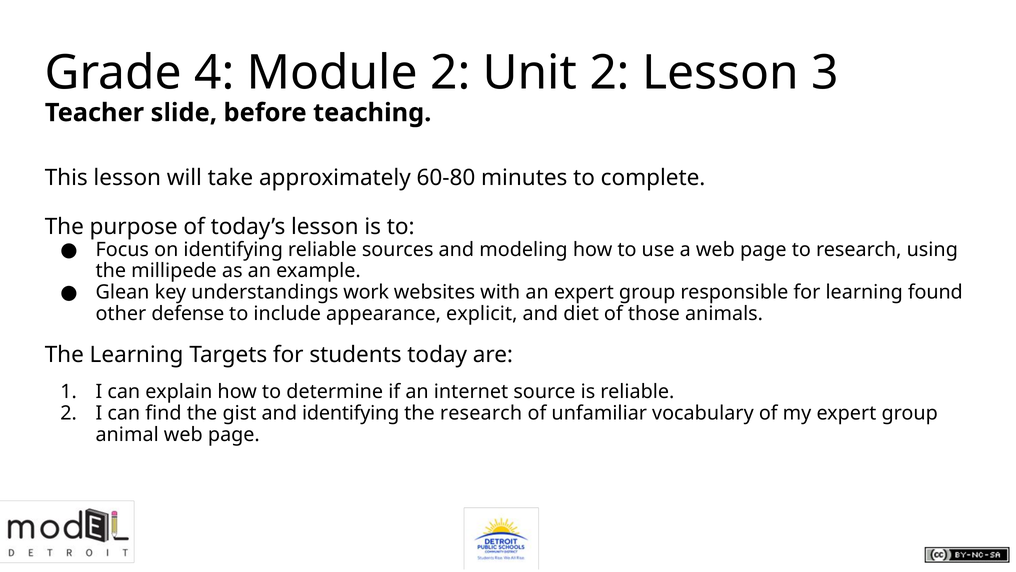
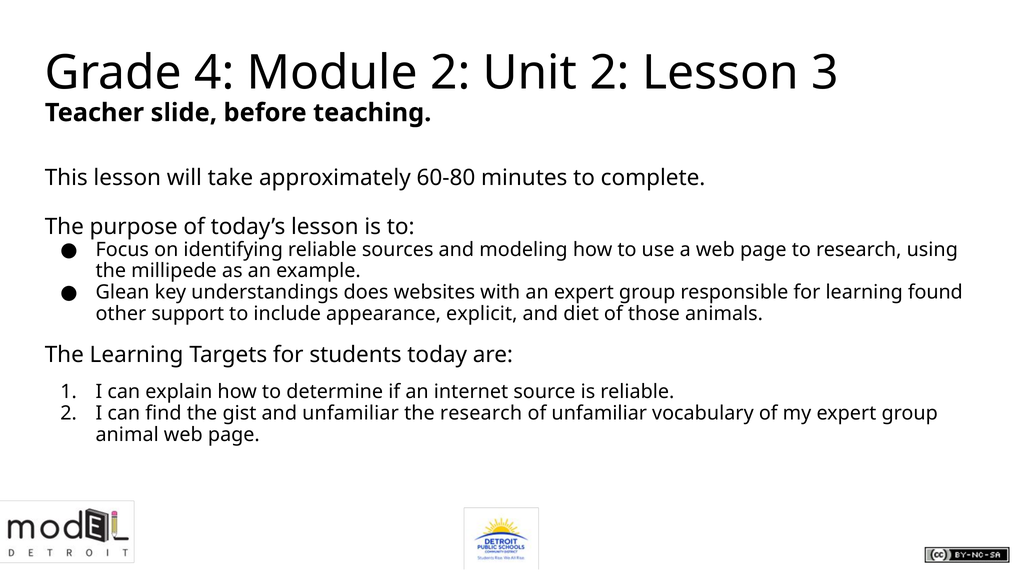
work: work -> does (366, 292)
defense: defense -> support (188, 313)
and identifying: identifying -> unfamiliar (351, 413)
